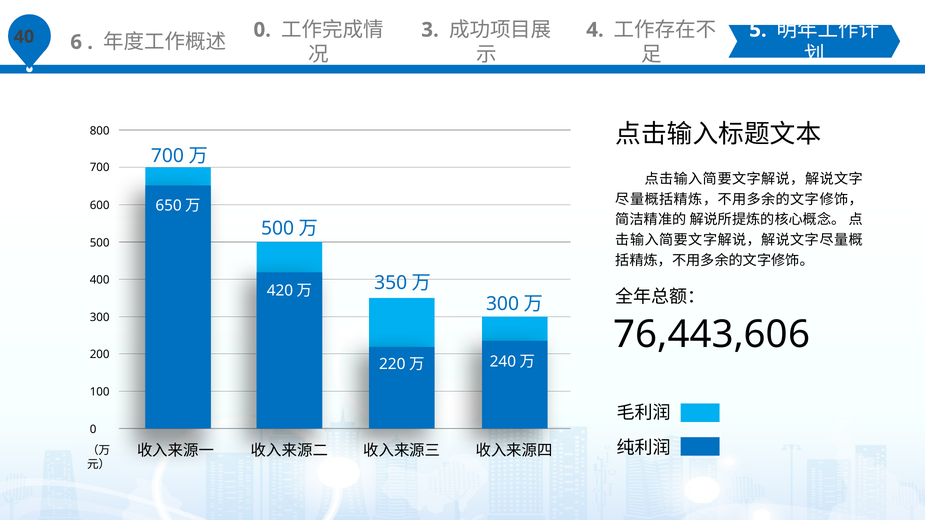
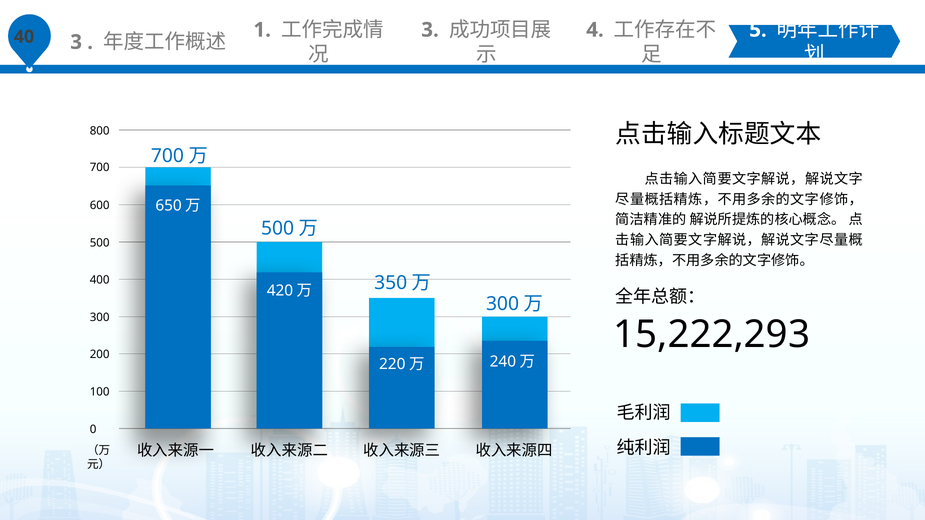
6: 6 -> 3 (76, 42)
0: 0 -> 1 (262, 30)
76,443,606: 76,443,606 -> 15,222,293 (712, 335)
